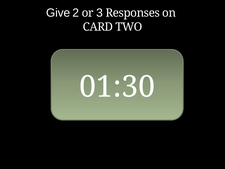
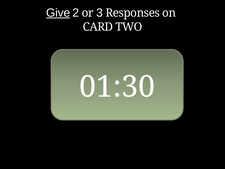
Give underline: none -> present (58, 13)
